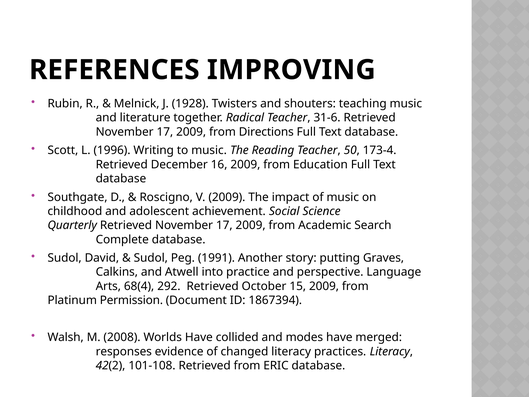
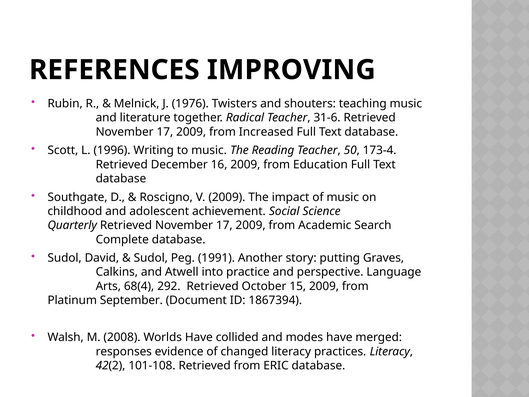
1928: 1928 -> 1976 (190, 104)
Directions: Directions -> Increased (266, 132)
Permission: Permission -> September (131, 300)
